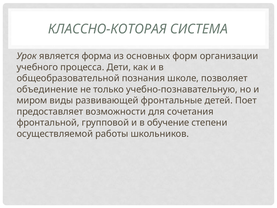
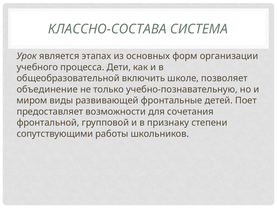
КЛАССНО-КОТОРАЯ: КЛАССНО-КОТОРАЯ -> КЛАССНО-СОСТАВА (107, 29)
форма: форма -> этапах (97, 56)
познания: познания -> включить (143, 78)
обучение: обучение -> признаку (168, 123)
осуществляемой: осуществляемой -> сопутствующими (55, 134)
